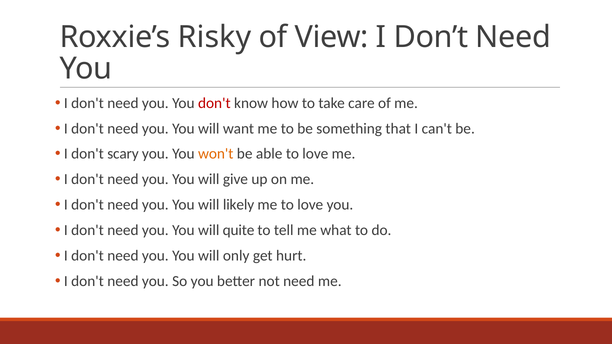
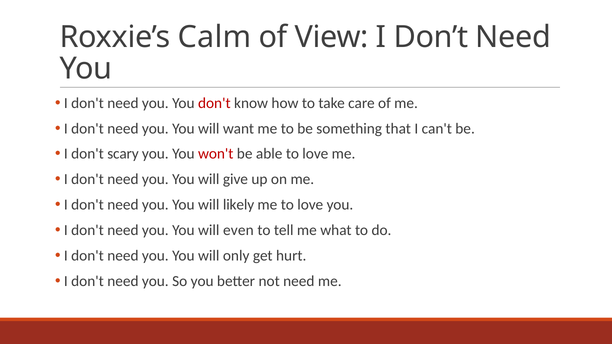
Risky: Risky -> Calm (215, 37)
won't colour: orange -> red (216, 154)
quite: quite -> even (238, 230)
